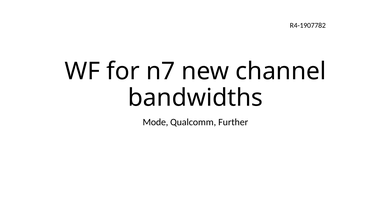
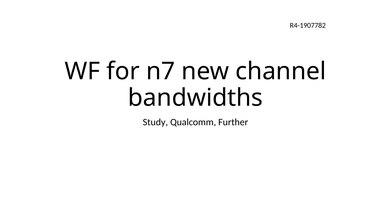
Mode: Mode -> Study (155, 122)
